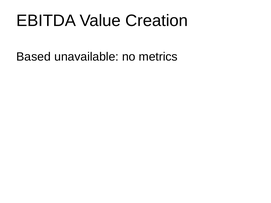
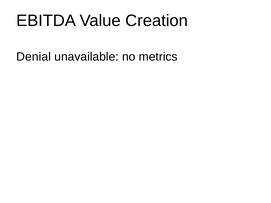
Based: Based -> Denial (34, 57)
